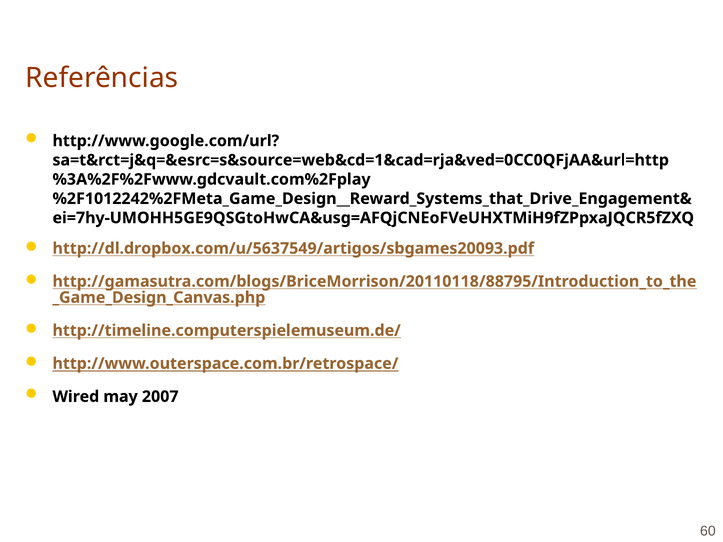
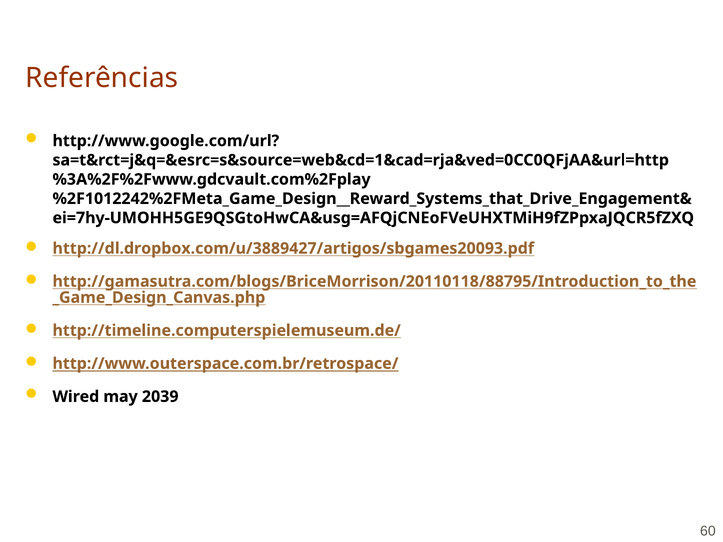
http://dl.dropbox.com/u/5637549/artigos/sbgames20093.pdf: http://dl.dropbox.com/u/5637549/artigos/sbgames20093.pdf -> http://dl.dropbox.com/u/3889427/artigos/sbgames20093.pdf (293, 249)
2007: 2007 -> 2039 (160, 397)
